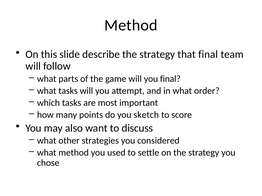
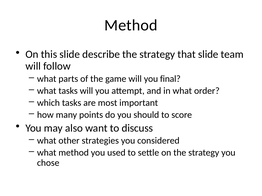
that final: final -> slide (208, 54)
sketch: sketch -> should (146, 115)
